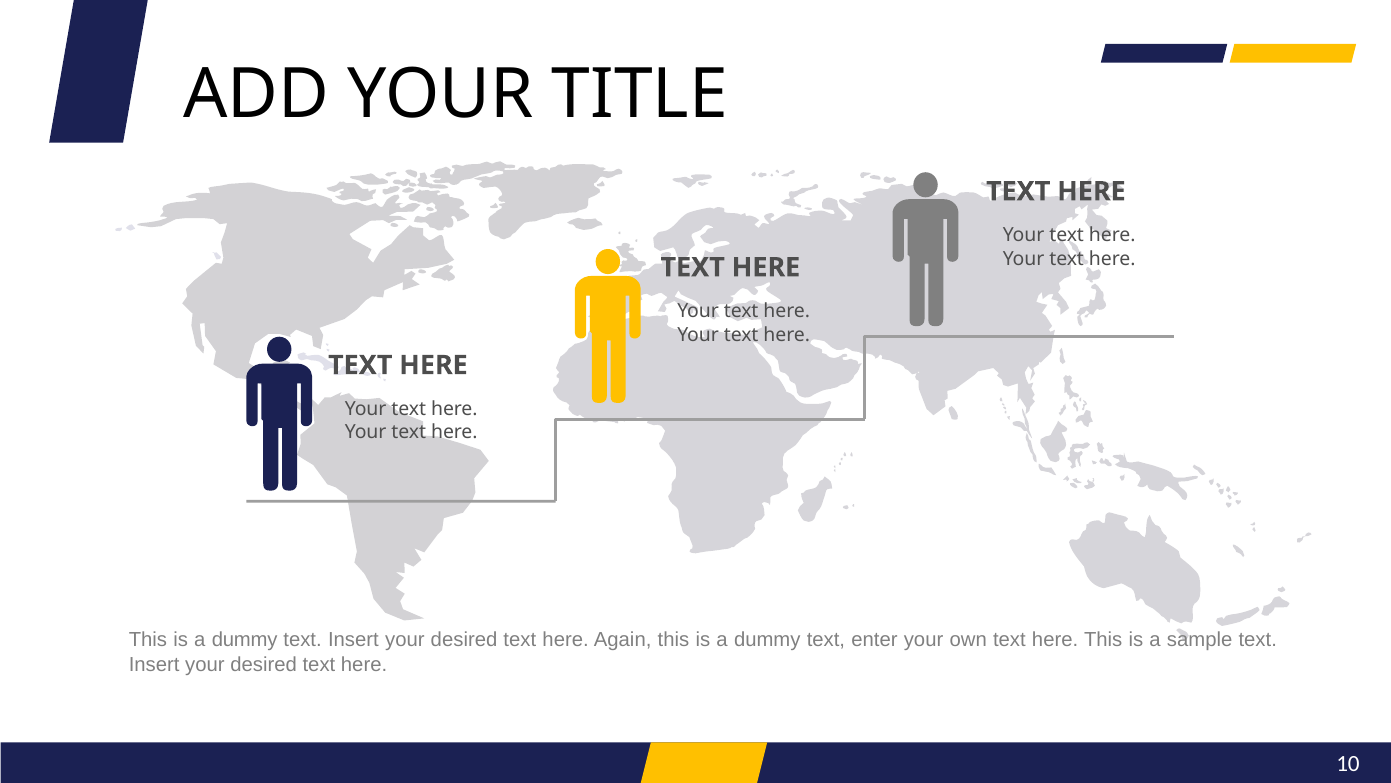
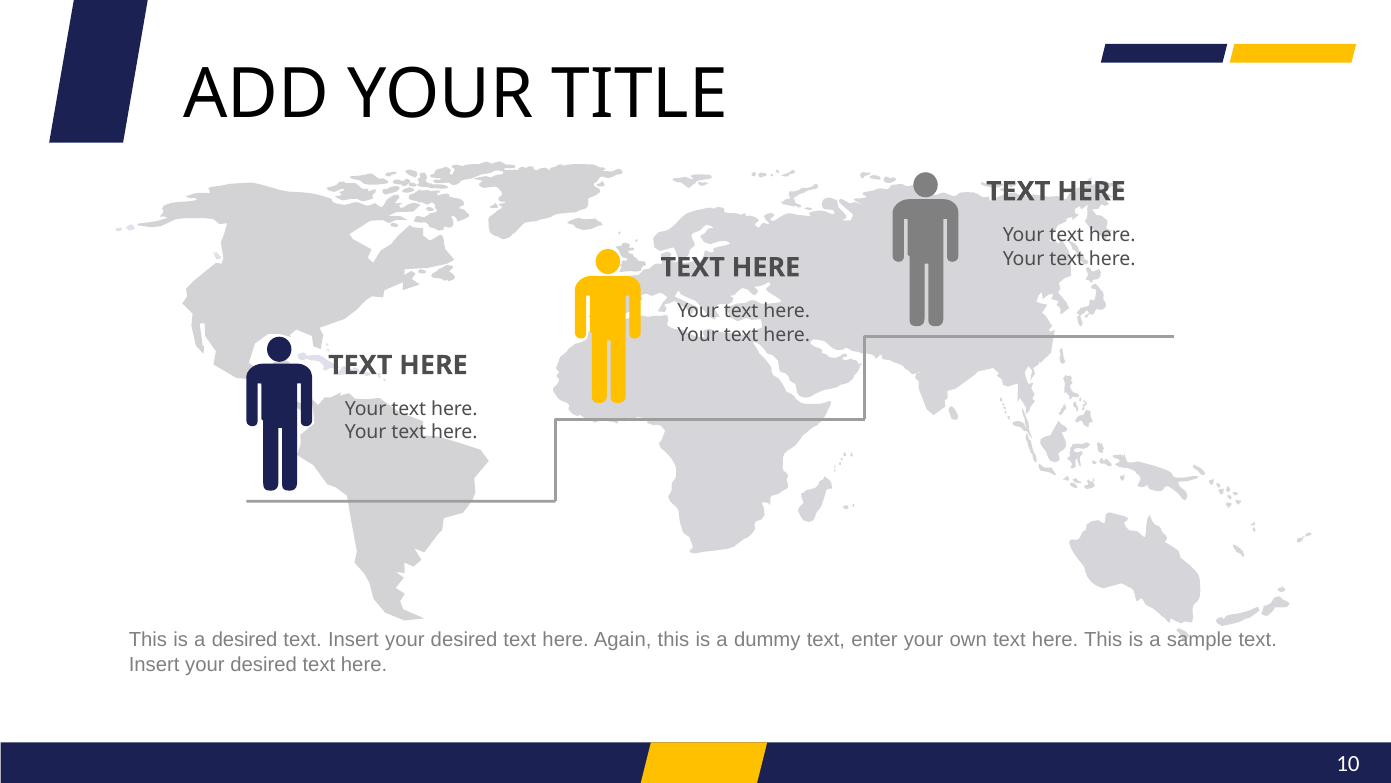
dummy: dummy -> desired (245, 640)
